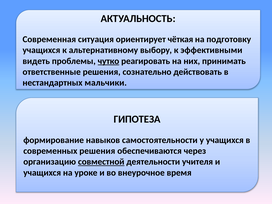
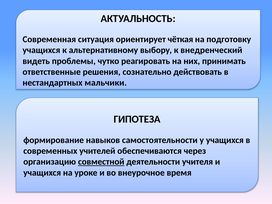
эффективными: эффективными -> внедренческий (211, 50)
чутко underline: present -> none (108, 61)
современных решения: решения -> учителей (97, 151)
